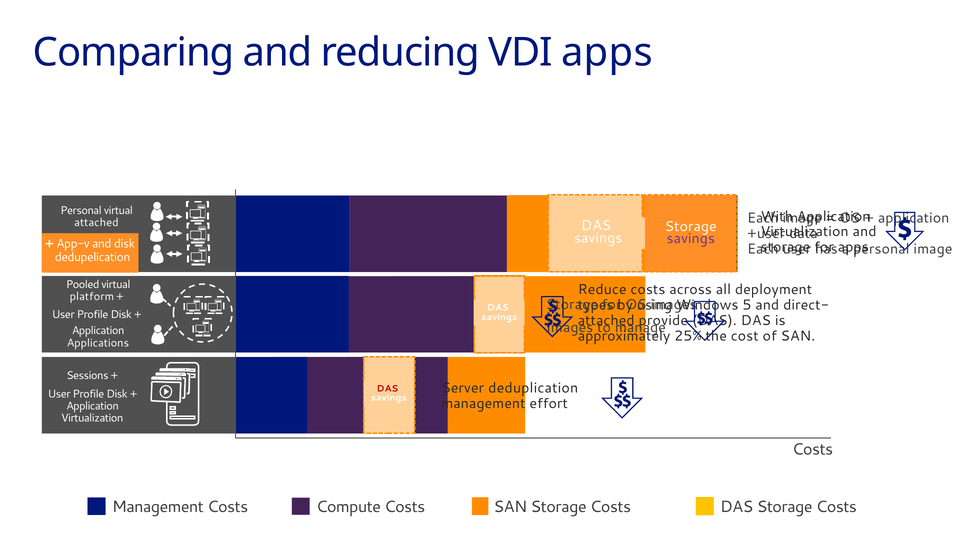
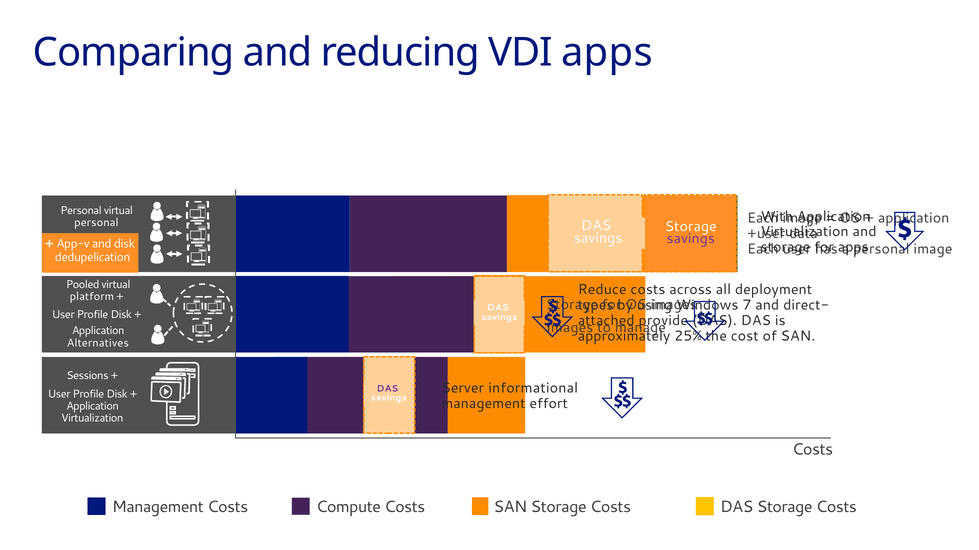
attached: attached -> personal (96, 223)
5: 5 -> 7 (747, 305)
Applications: Applications -> Alternatives (98, 343)
deduplication: deduplication -> informational (533, 389)
DAS colour: red -> purple (387, 389)
